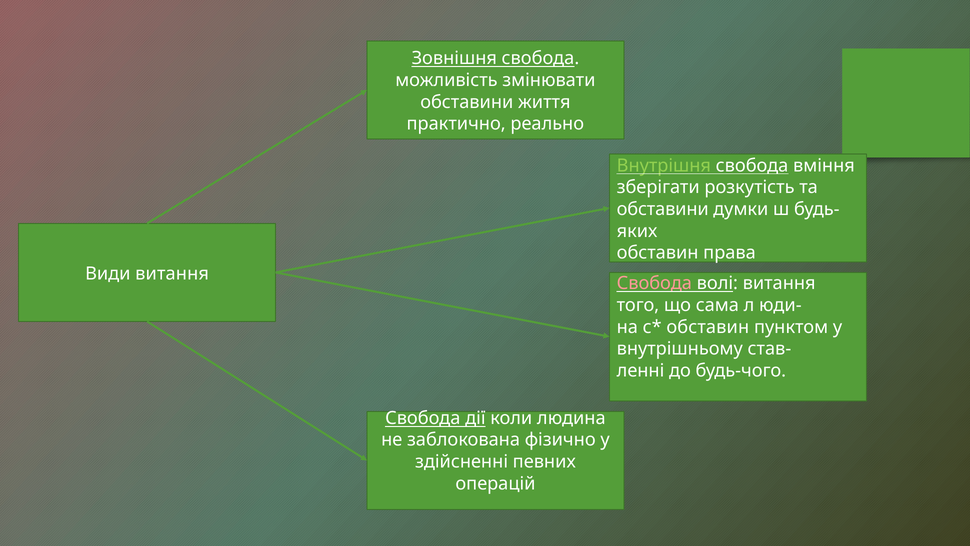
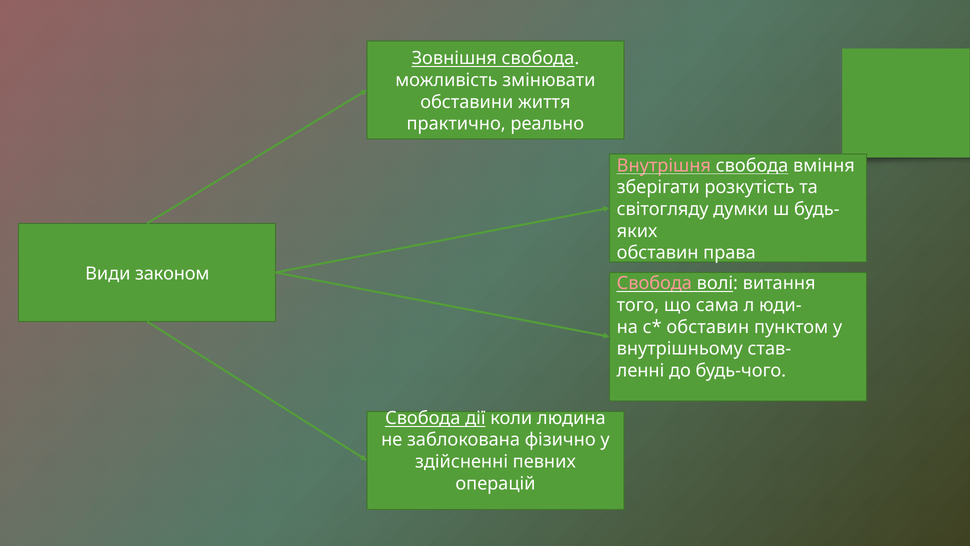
Внутрішня colour: light green -> pink (664, 165)
обставини: обставини -> світогляду (663, 209)
Види витання: витання -> законом (172, 274)
